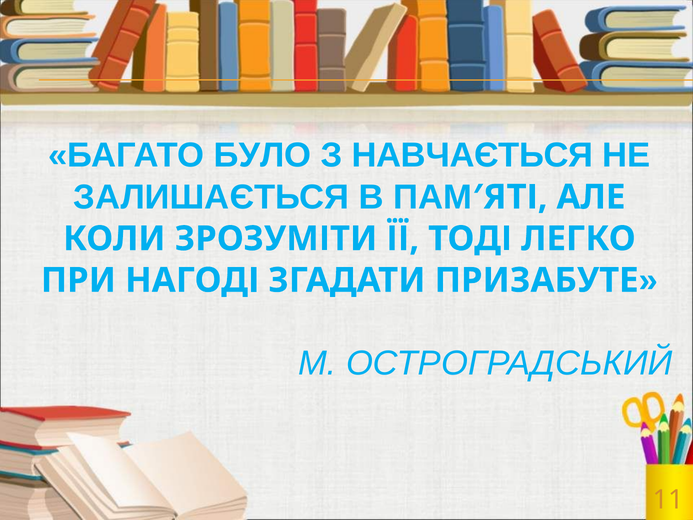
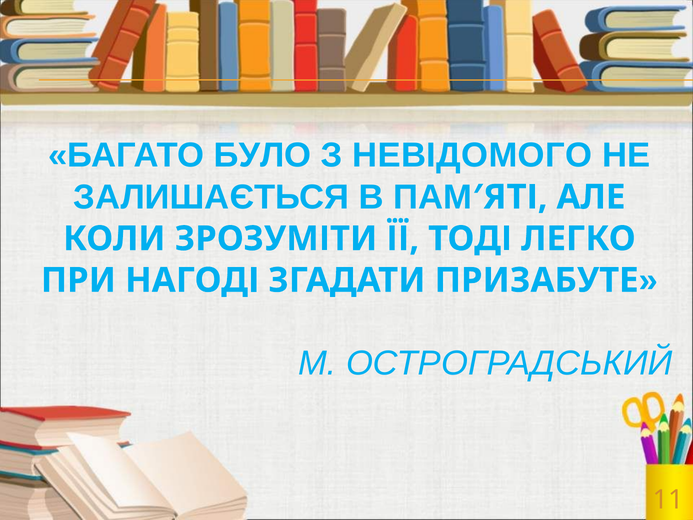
НАВЧАЄТЬСЯ: НАВЧАЄТЬСЯ -> НЕВІДОМОГО (472, 155)
